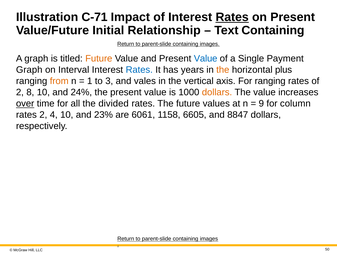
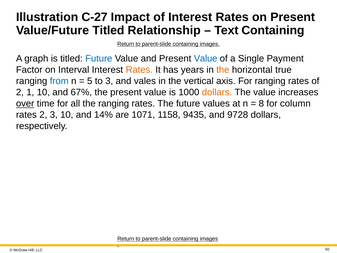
C-71: C-71 -> C-27 (95, 17)
Rates underline: present -> none (232, 17)
Value/Future Initial: Initial -> Titled (108, 30)
Future colour: orange -> blue (99, 59)
Graph: Graph -> Factor (29, 70)
Rates colour: blue -> orange (139, 70)
plus: plus -> true (283, 70)
from colour: orange -> blue (59, 81)
1: 1 -> 5 (90, 81)
8: 8 -> 1 (30, 92)
24%: 24% -> 67% (81, 92)
the divided: divided -> ranging (114, 104)
9: 9 -> 8 (261, 104)
2 4: 4 -> 3 (54, 115)
23%: 23% -> 14% (103, 115)
6061: 6061 -> 1071 (143, 115)
6605: 6605 -> 9435 (195, 115)
8847: 8847 -> 9728 (238, 115)
